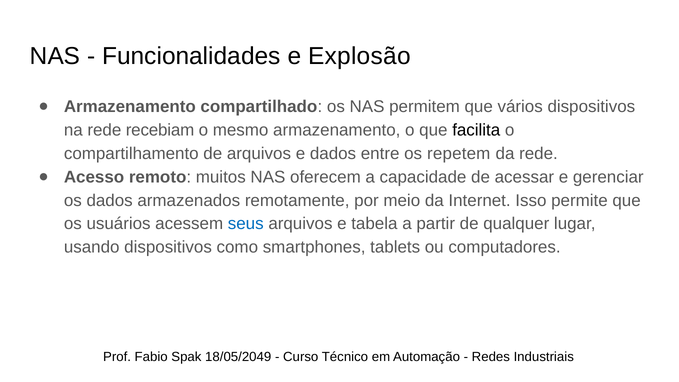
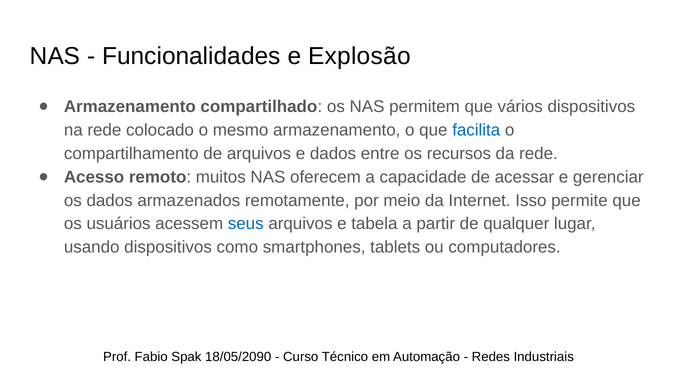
recebiam: recebiam -> colocado (160, 130)
facilita colour: black -> blue (476, 130)
repetem: repetem -> recursos (459, 154)
18/05/2049: 18/05/2049 -> 18/05/2090 (238, 357)
